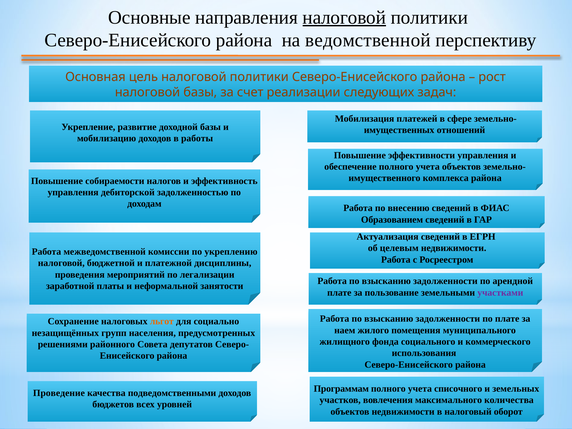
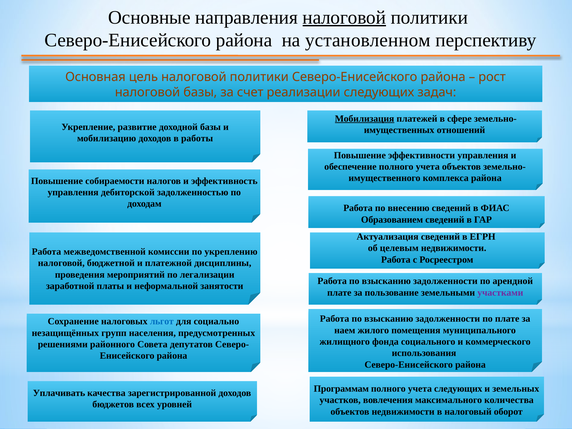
ведомственной: ведомственной -> установленном (368, 40)
Мобилизация underline: none -> present (365, 119)
льгот colour: orange -> blue (162, 321)
учета списочного: списочного -> следующих (458, 389)
Проведение: Проведение -> Уплачивать (59, 393)
подведомственными: подведомственными -> зарегистрированной (172, 393)
